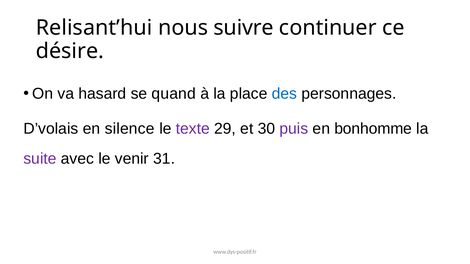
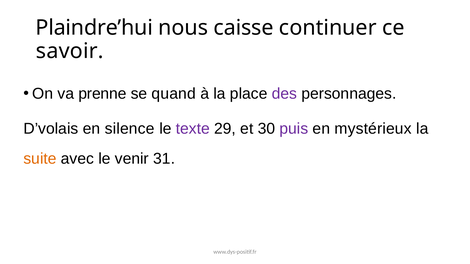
Relisant’hui: Relisant’hui -> Plaindre’hui (94, 28)
suivre: suivre -> caisse (244, 28)
désire: désire -> savoir (70, 51)
hasard: hasard -> prenne (102, 94)
des colour: blue -> purple (284, 94)
bonhomme: bonhomme -> mystérieux (373, 129)
suite colour: purple -> orange (40, 159)
